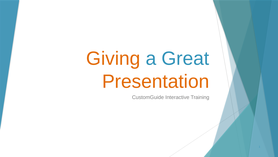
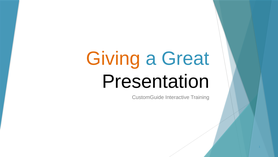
Presentation colour: orange -> black (156, 81)
